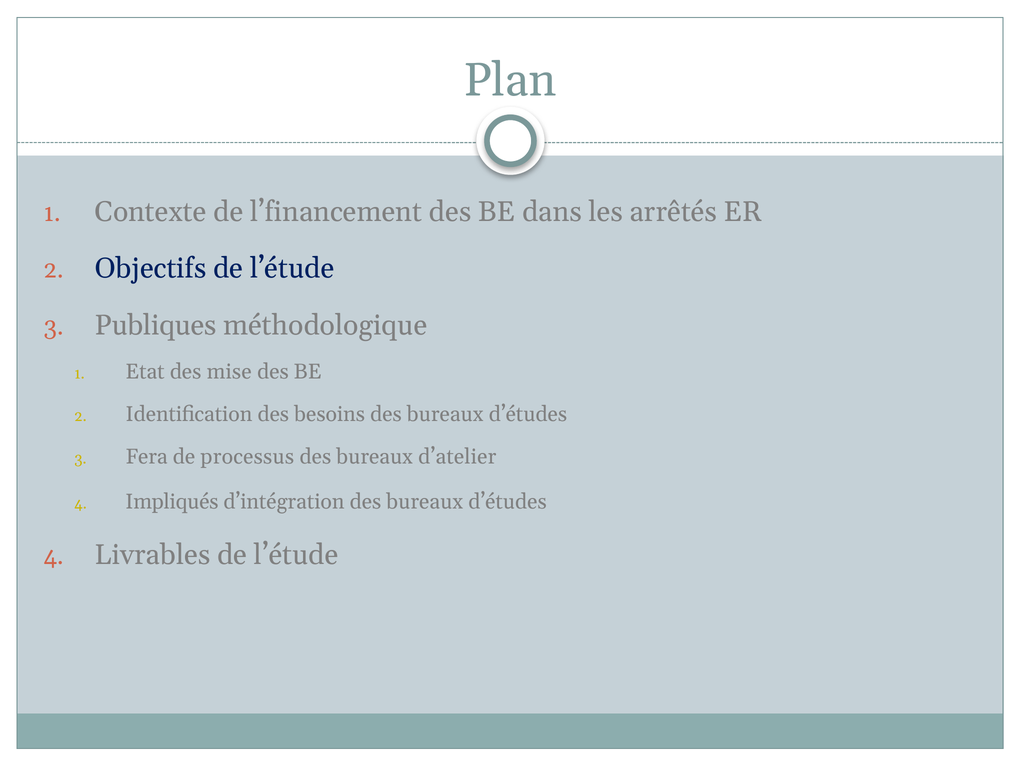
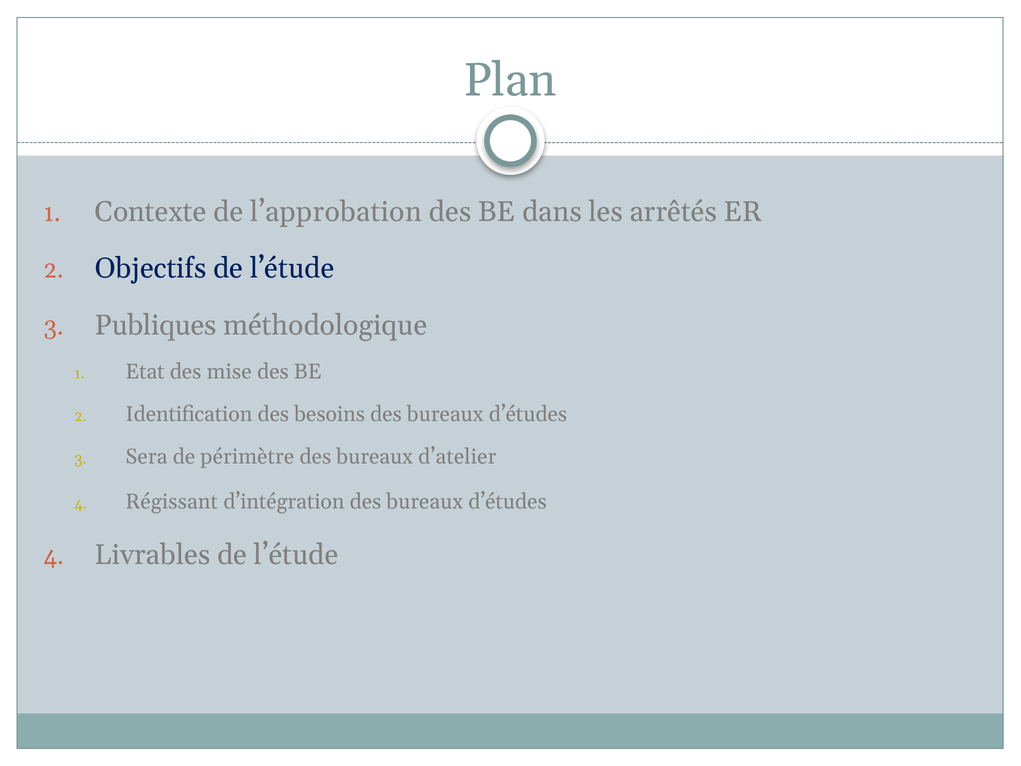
l’financement: l’financement -> l’approbation (336, 212)
Fera: Fera -> Sera (146, 457)
processus: processus -> périmètre (247, 457)
Impliqués: Impliqués -> Régissant (172, 502)
